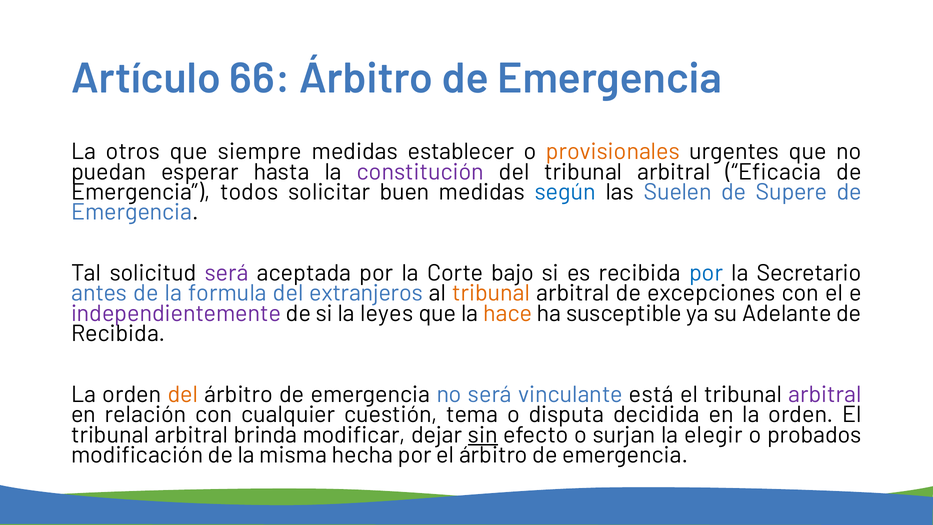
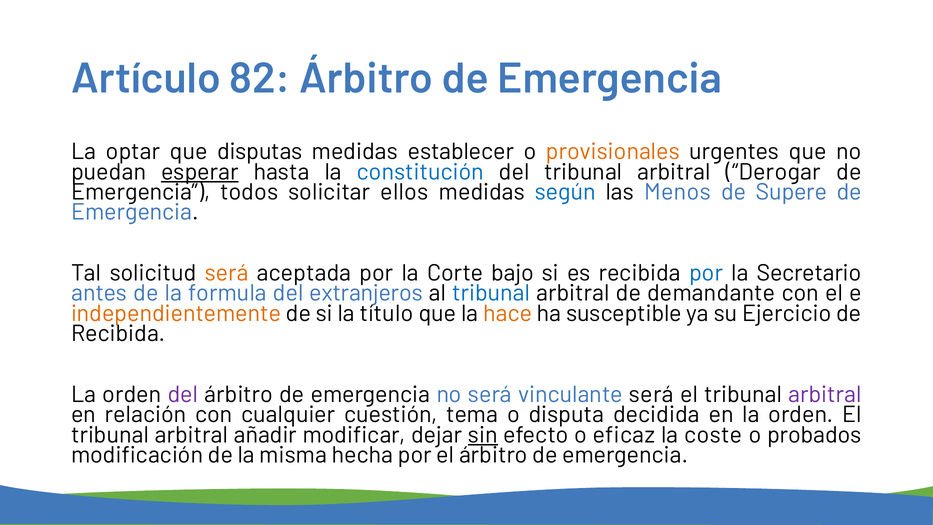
66: 66 -> 82 (260, 78)
otros: otros -> optar (133, 152)
siempre: siempre -> disputas (260, 152)
esperar underline: none -> present (200, 172)
constitución colour: purple -> blue (420, 172)
Eficacia: Eficacia -> Derogar (773, 172)
buen: buen -> ellos (405, 192)
Suelen: Suelen -> Menos (678, 192)
será colour: purple -> orange (227, 273)
tribunal colour: orange -> blue (491, 293)
excepciones: excepciones -> demandante (711, 293)
independientemente colour: purple -> orange (176, 313)
leyes: leyes -> título (387, 313)
Adelante: Adelante -> Ejercicio (787, 313)
del colour: orange -> purple (183, 394)
vinculante está: está -> será (651, 394)
brinda: brinda -> añadir (265, 435)
surjan: surjan -> eficaz (624, 435)
elegir: elegir -> coste (713, 435)
